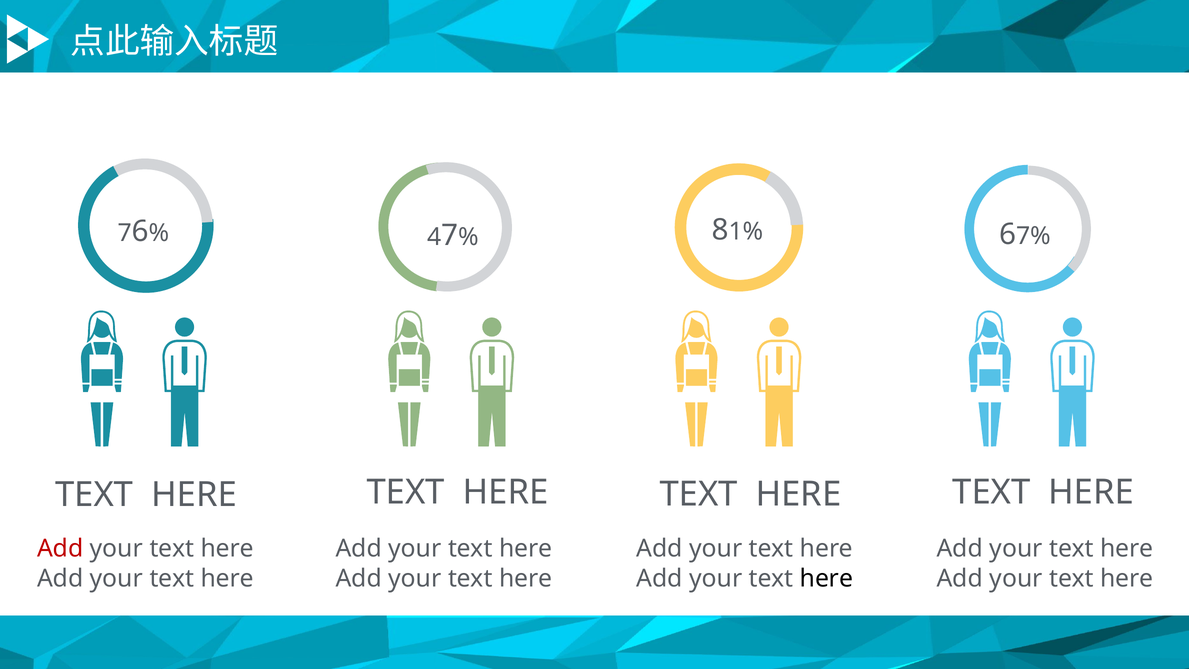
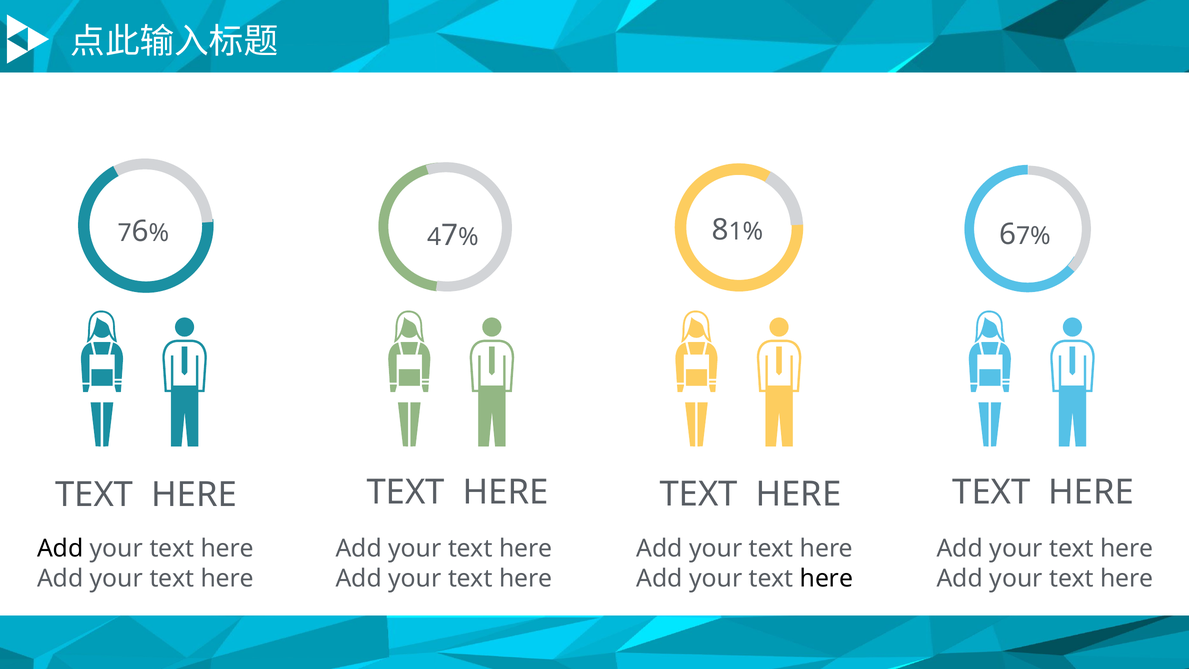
Add colour: red -> black (60, 548)
